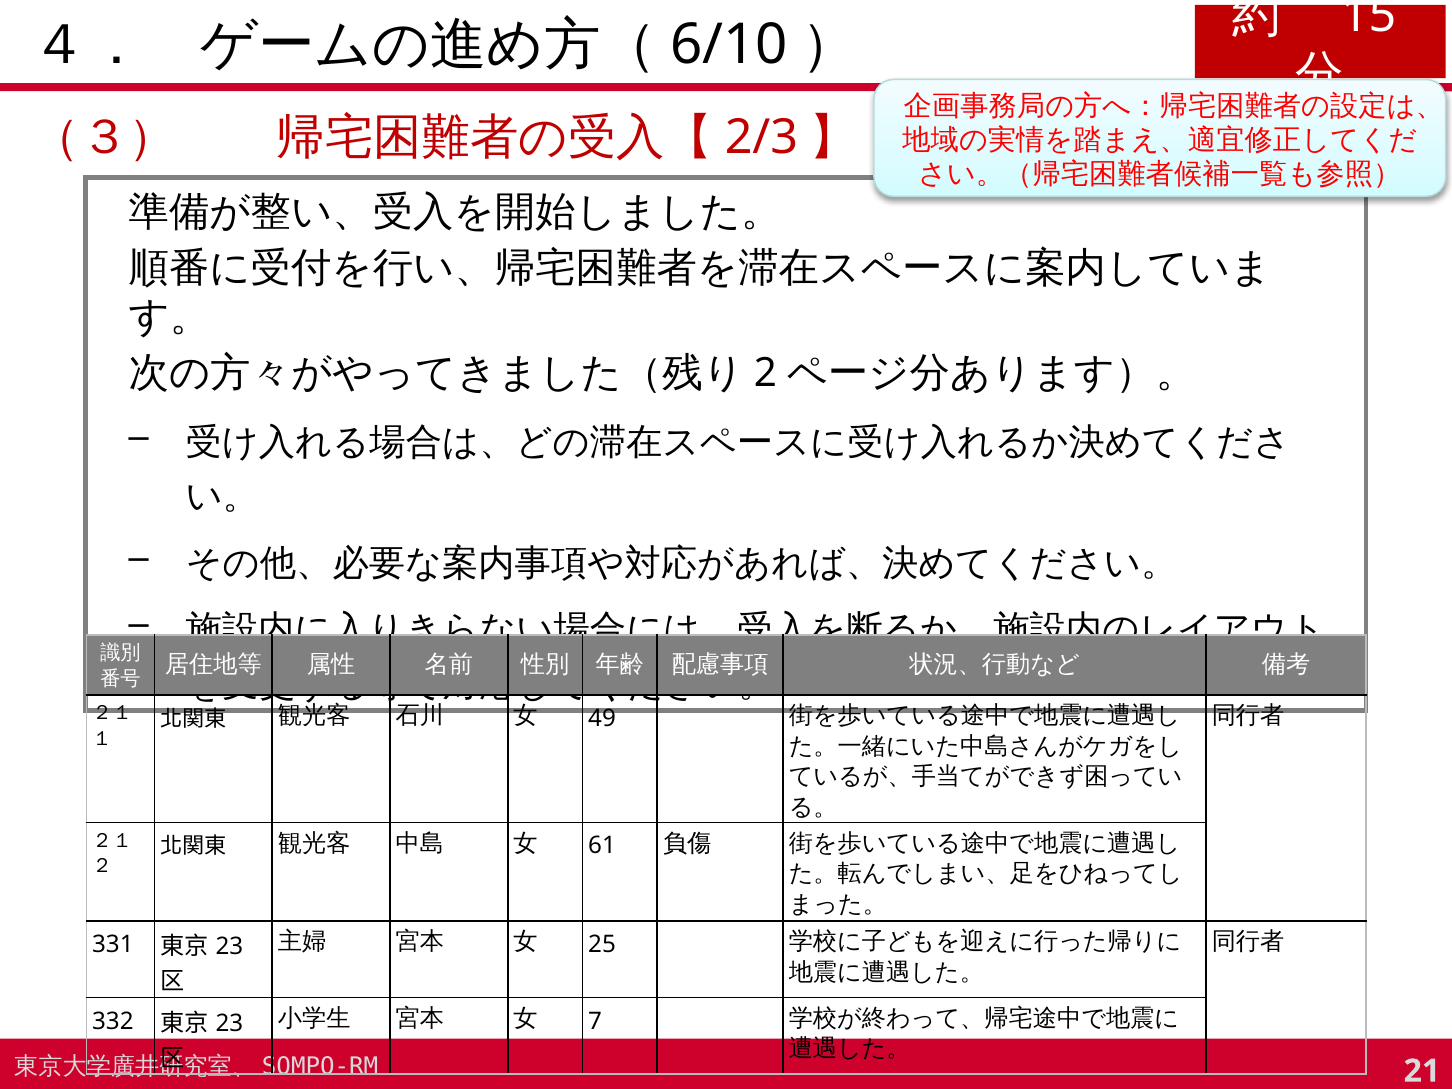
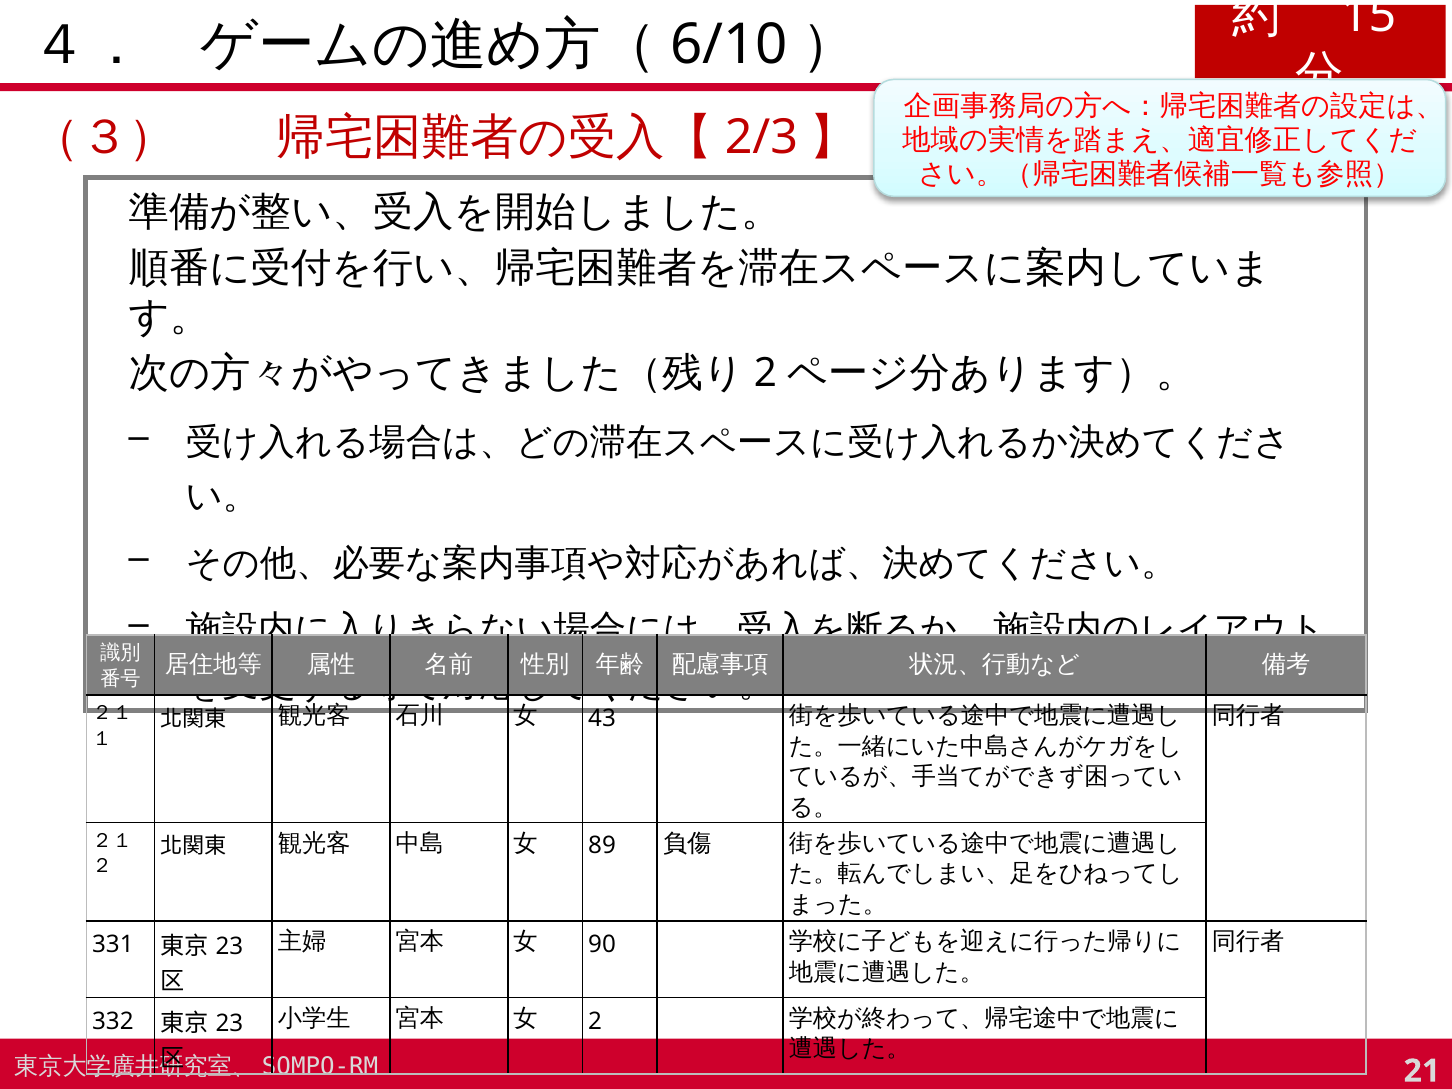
49: 49 -> 43 (602, 718)
61: 61 -> 89 (602, 846)
25: 25 -> 90 (602, 945)
7: 7 -> 2 (595, 1021)
